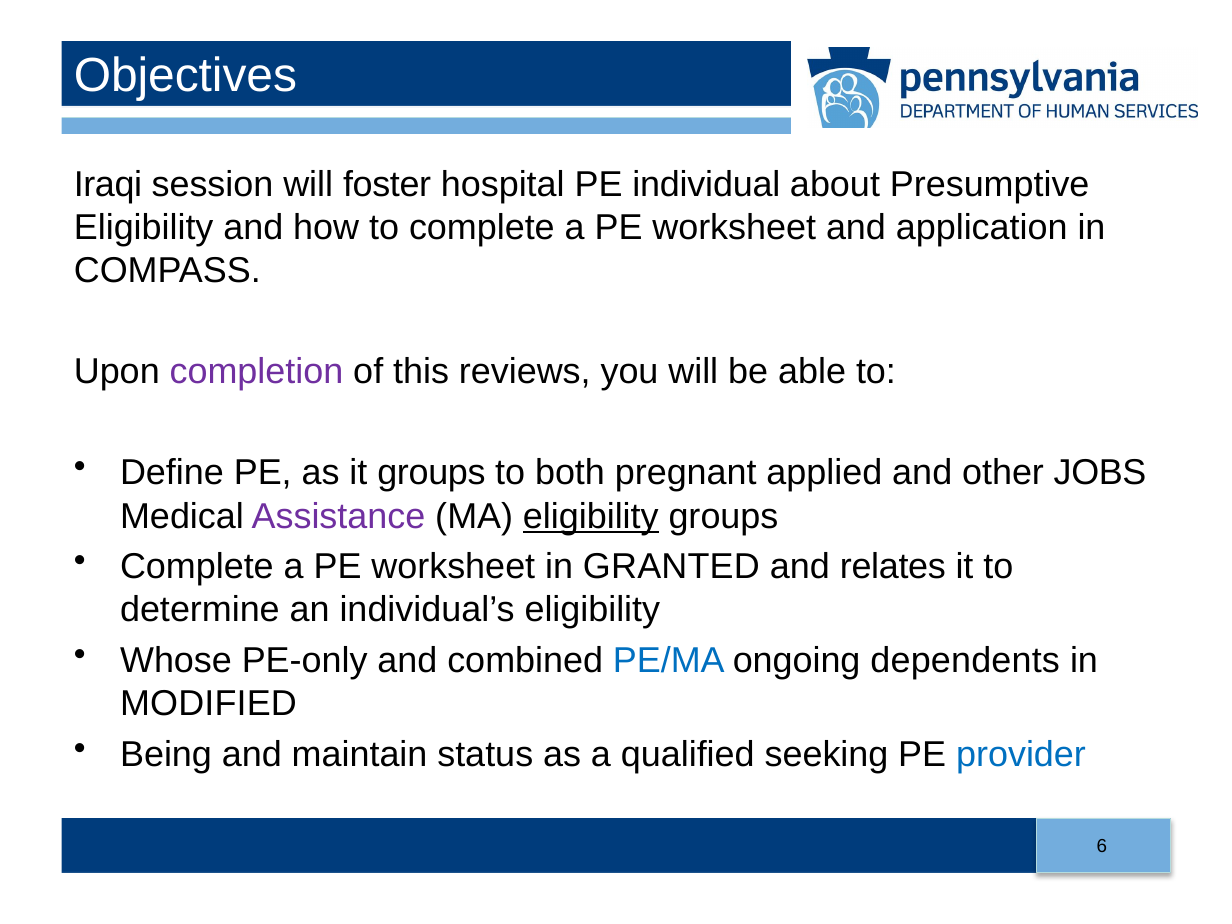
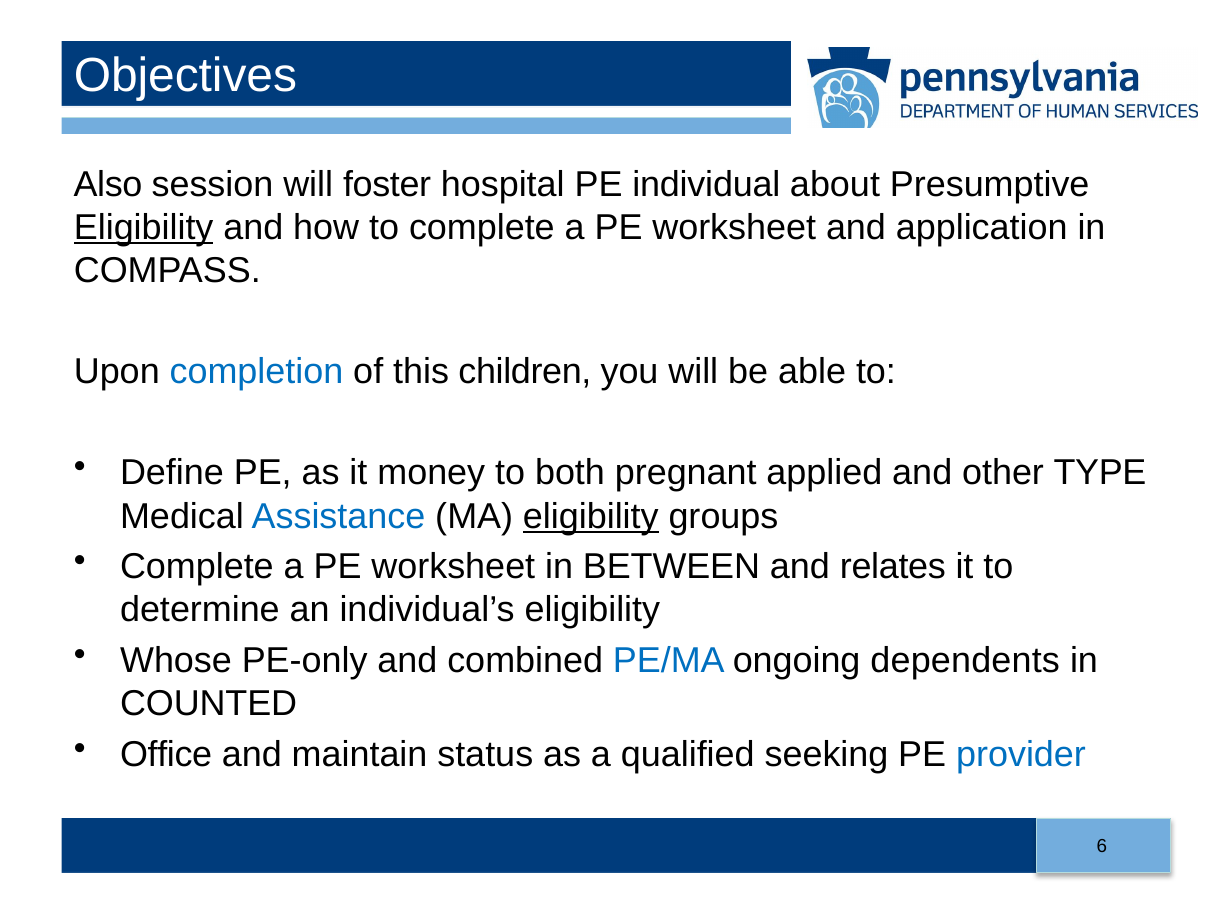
Iraqi: Iraqi -> Also (108, 184)
Eligibility underline: none -> present (144, 227)
completion colour: purple -> blue (256, 372)
reviews: reviews -> children (525, 372)
it groups: groups -> money (431, 473)
JOBS: JOBS -> TYPE (1100, 473)
Assistance colour: purple -> blue (338, 516)
GRANTED: GRANTED -> BETWEEN (672, 567)
MODIFIED: MODIFIED -> COUNTED (209, 704)
Being: Being -> Office (166, 754)
